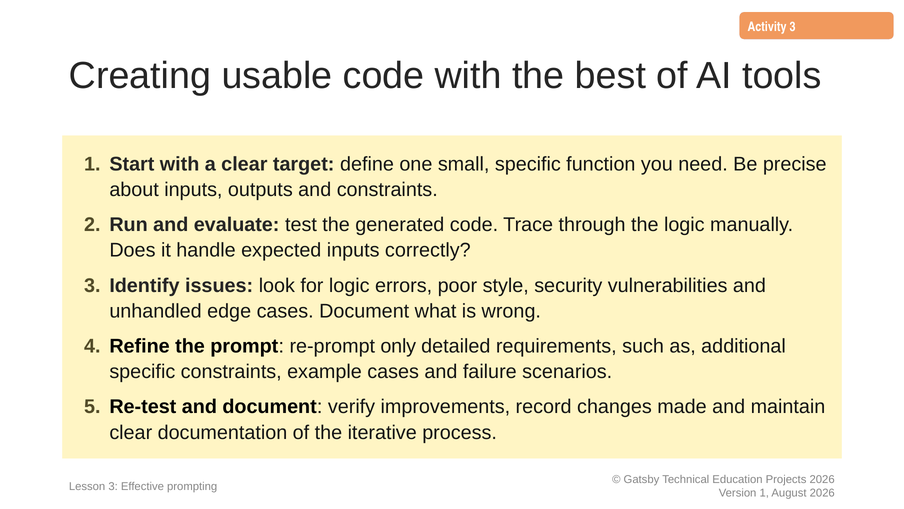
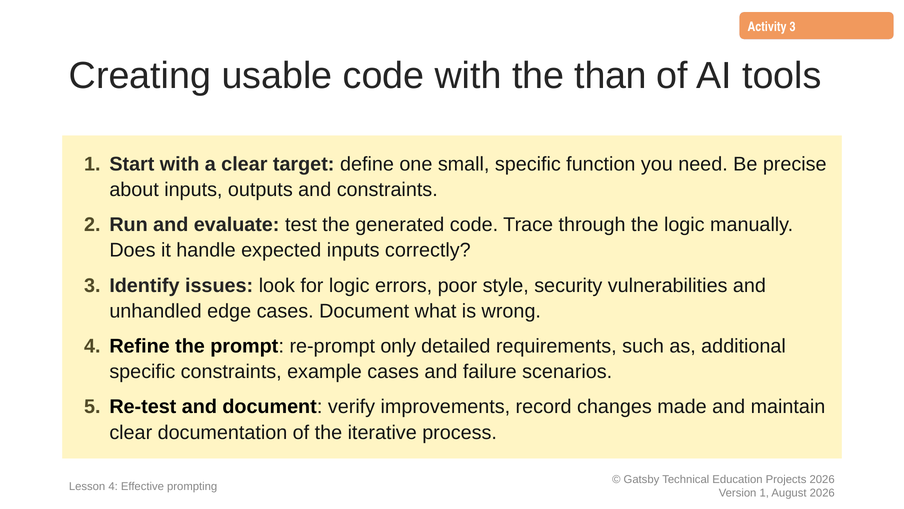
best: best -> than (611, 76)
Lesson 3: 3 -> 4 (113, 486)
